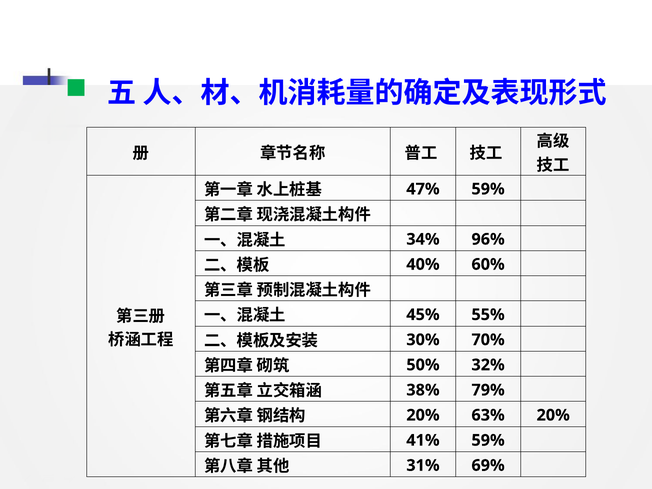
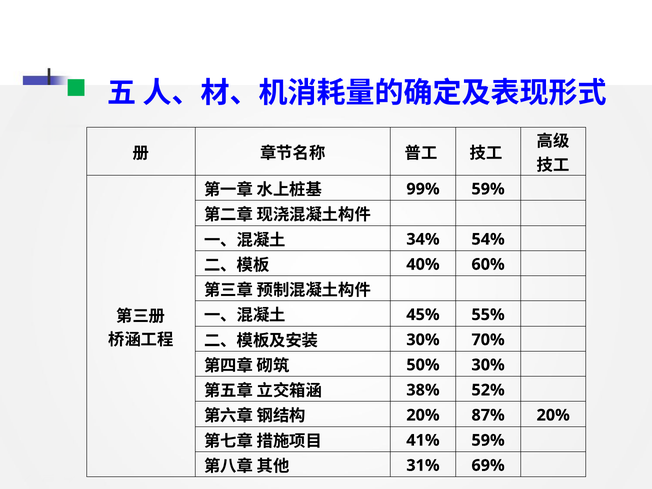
47%: 47% -> 99% (423, 189)
96%: 96% -> 54% (488, 239)
50% 32%: 32% -> 30% (488, 365)
79%: 79% -> 52% (488, 390)
63%: 63% -> 87% (488, 415)
